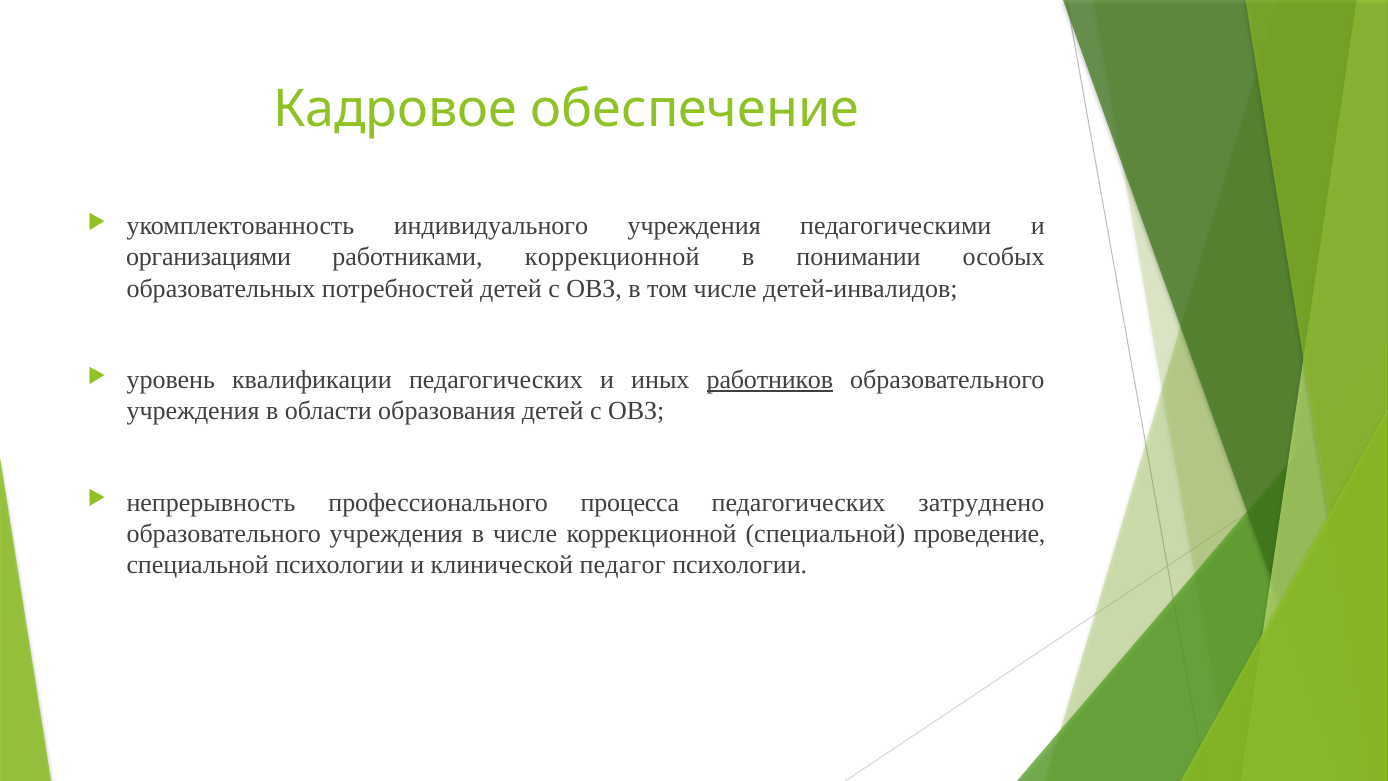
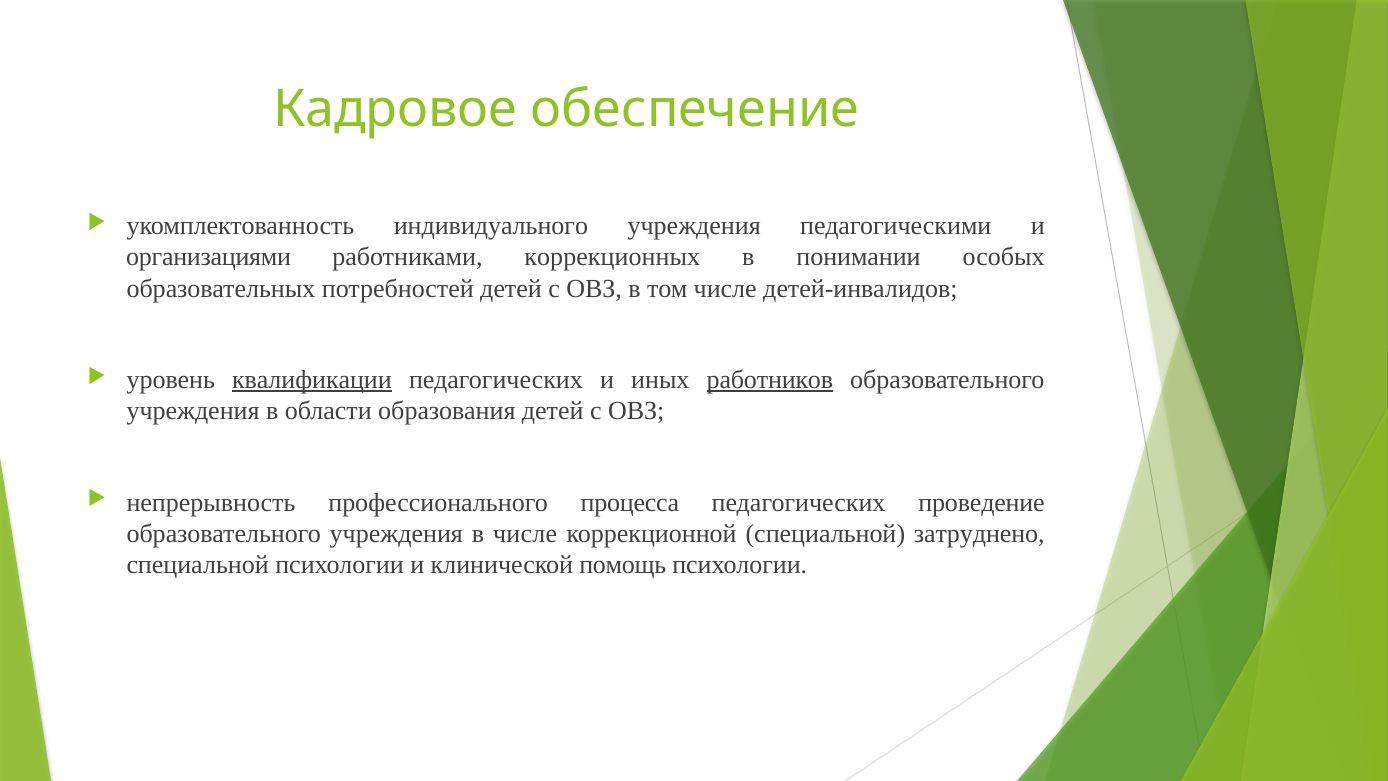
работниками коррекционной: коррекционной -> коррекционных (612, 257)
квалификации underline: none -> present (312, 380)
затруднено: затруднено -> проведение (982, 502)
проведение: проведение -> затруднено (979, 534)
педагог: педагог -> помощь (623, 565)
